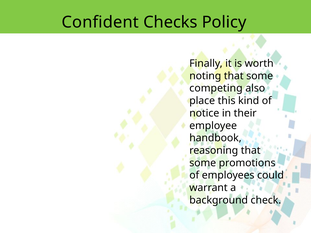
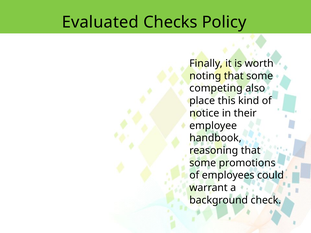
Confident: Confident -> Evaluated (100, 22)
